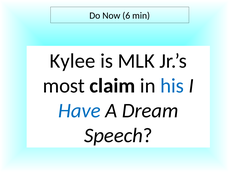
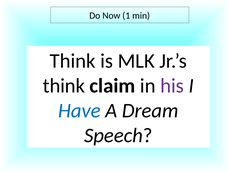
6: 6 -> 1 (126, 16)
Kylee: Kylee -> Think (73, 61)
most: most -> think (64, 86)
his colour: blue -> purple (172, 86)
